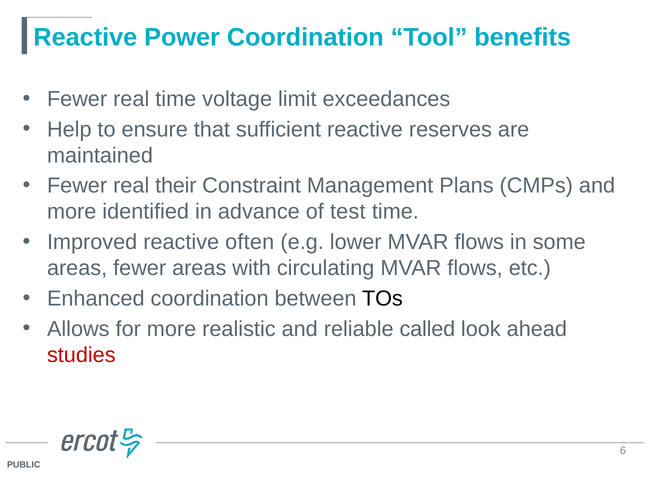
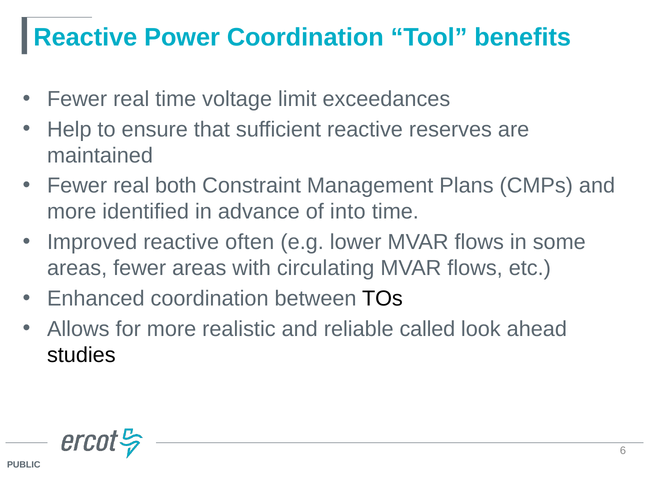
their: their -> both (176, 186)
test: test -> into (348, 212)
studies colour: red -> black (81, 355)
